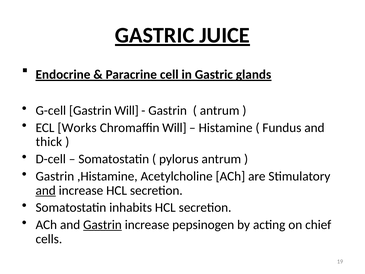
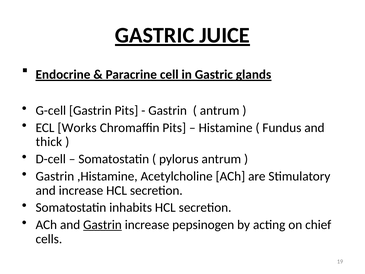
Gastrin Will: Will -> Pits (126, 110)
Chromaffin Will: Will -> Pits (174, 128)
and underline: present -> none (46, 190)
